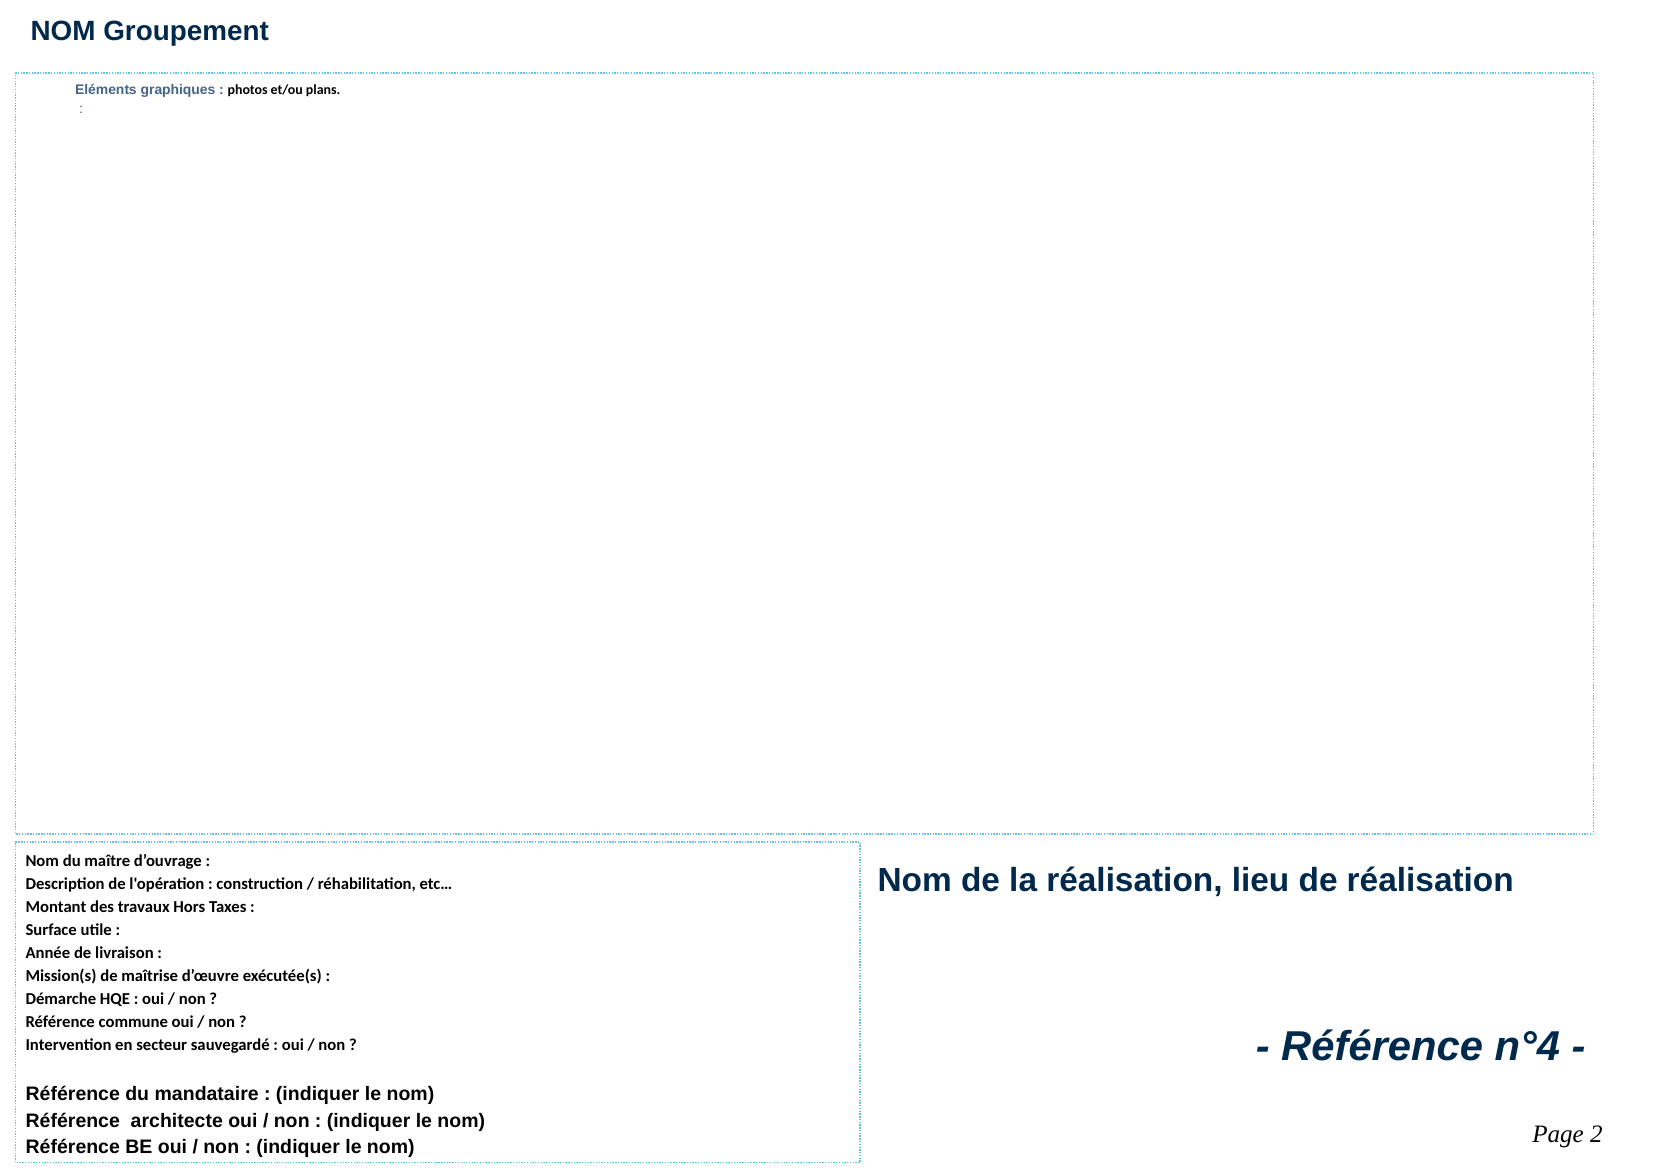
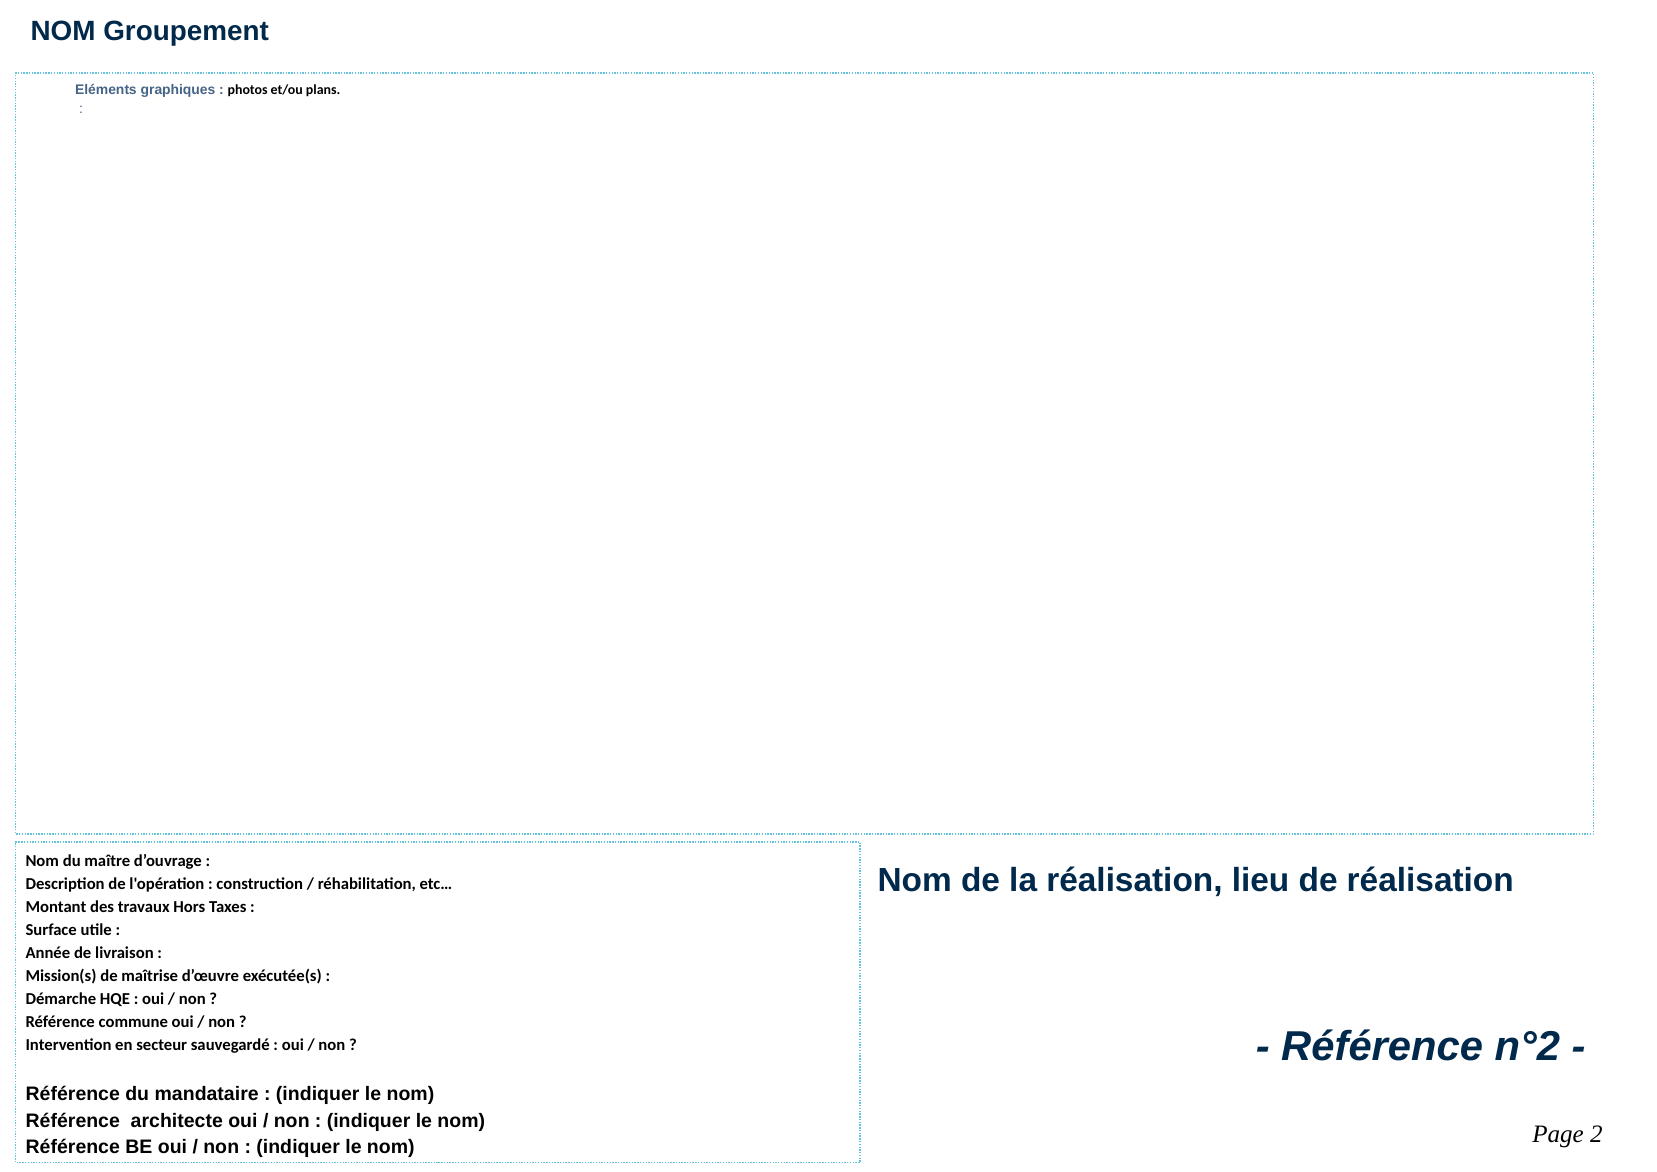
n°4: n°4 -> n°2 (1527, 1046)
